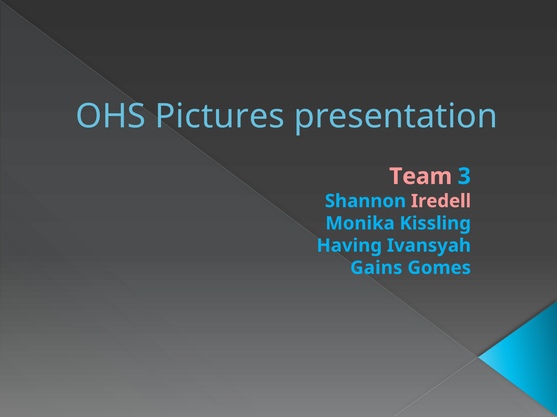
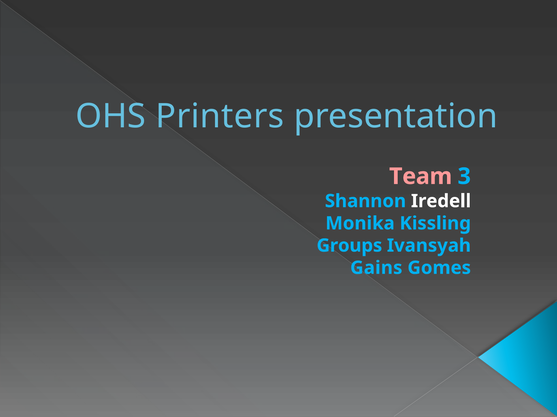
Pictures: Pictures -> Printers (220, 117)
Iredell colour: pink -> white (441, 201)
Having: Having -> Groups (349, 246)
